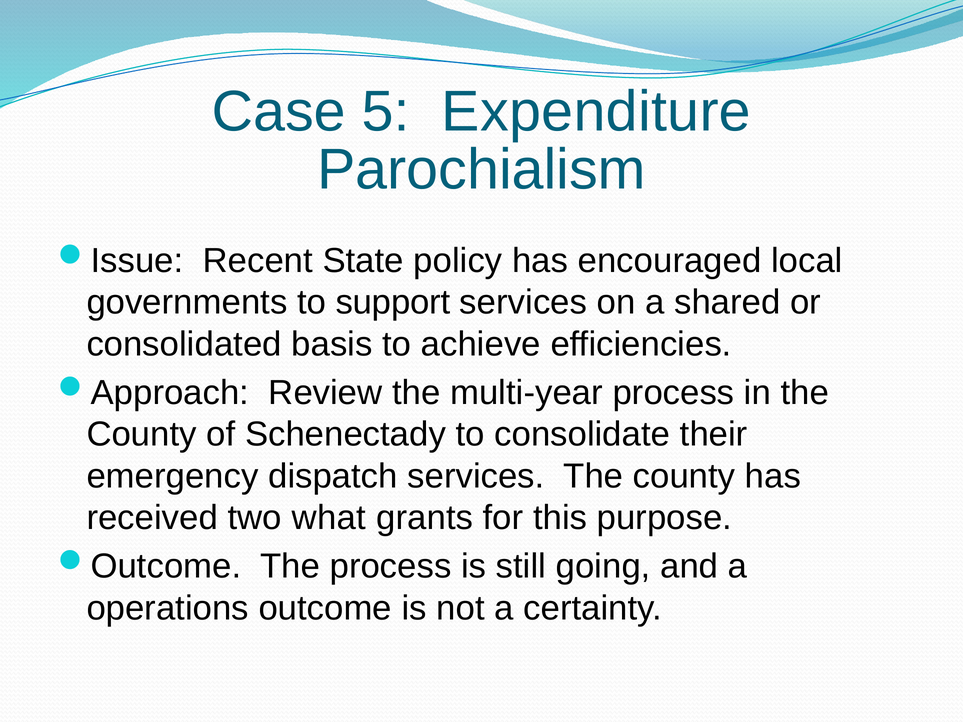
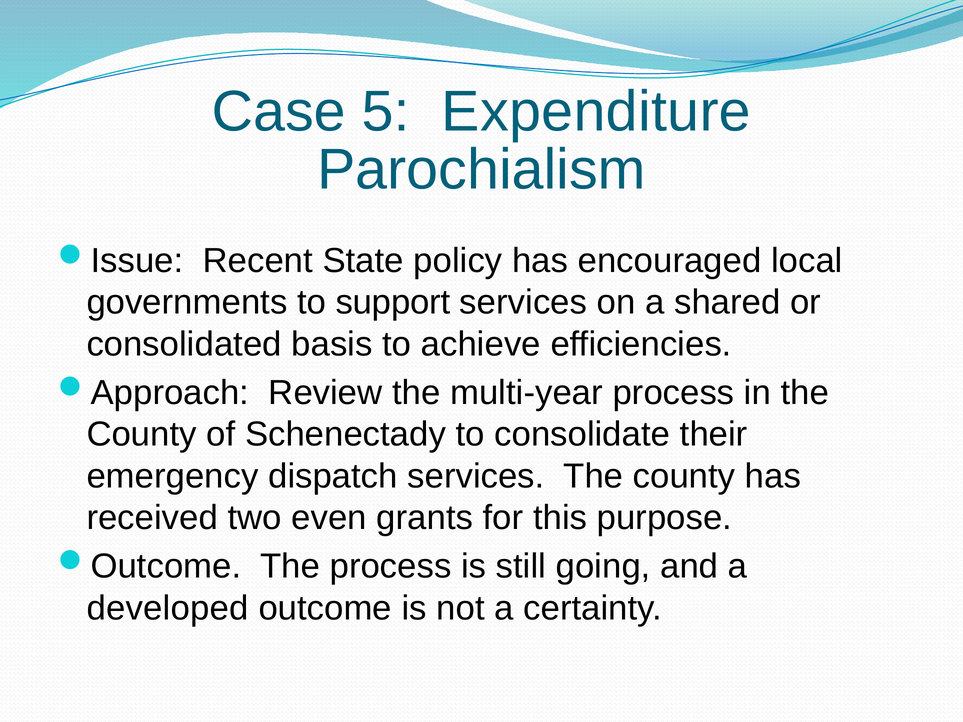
what: what -> even (329, 518)
operations: operations -> developed (168, 608)
